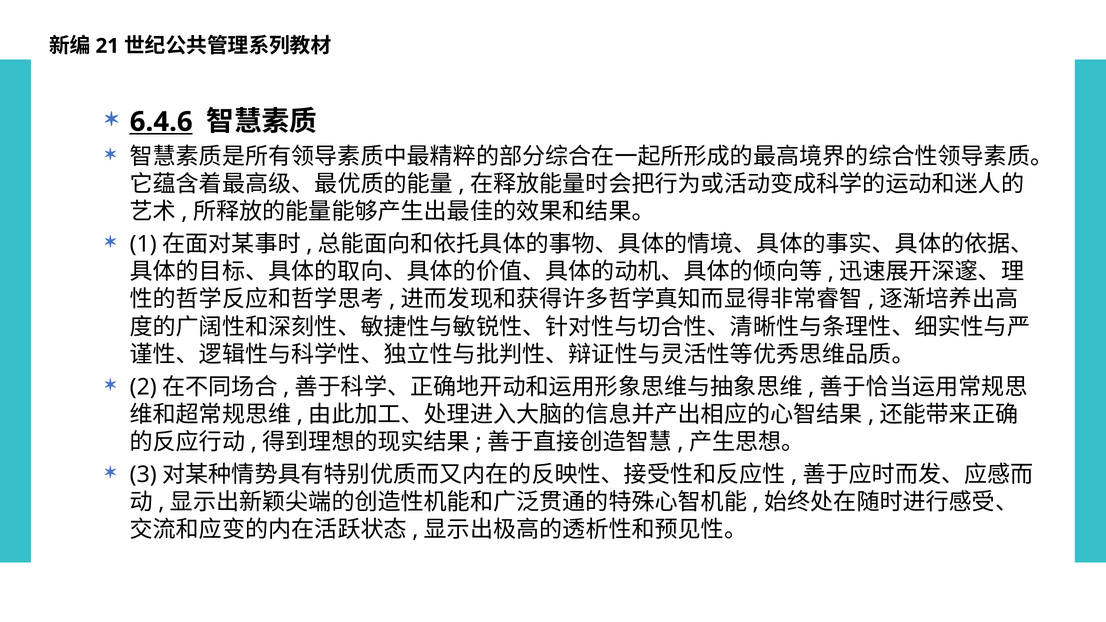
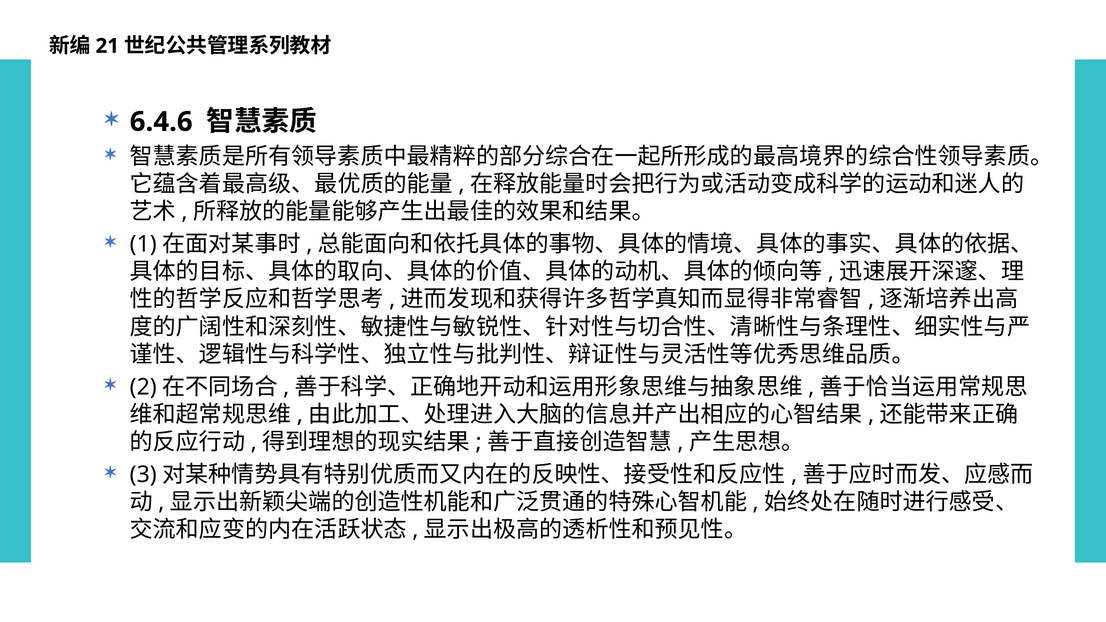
6.4.6 underline: present -> none (161, 122)
